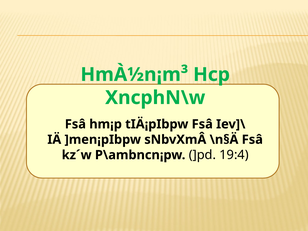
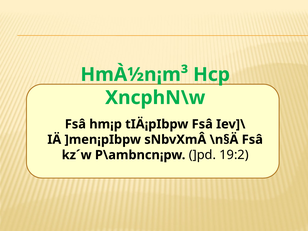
19:4: 19:4 -> 19:2 (234, 155)
